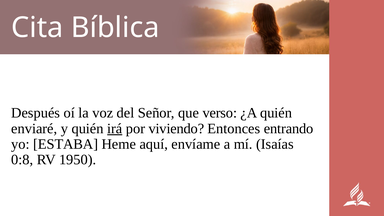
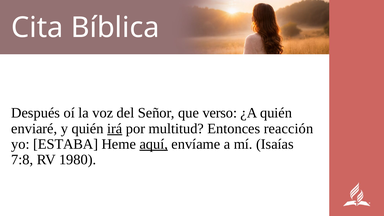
viviendo: viviendo -> multitud (176, 129)
entrando: entrando -> reacción (289, 129)
aquí underline: none -> present (154, 144)
0:8: 0:8 -> 7:8 (22, 160)
1950: 1950 -> 1980 (78, 160)
